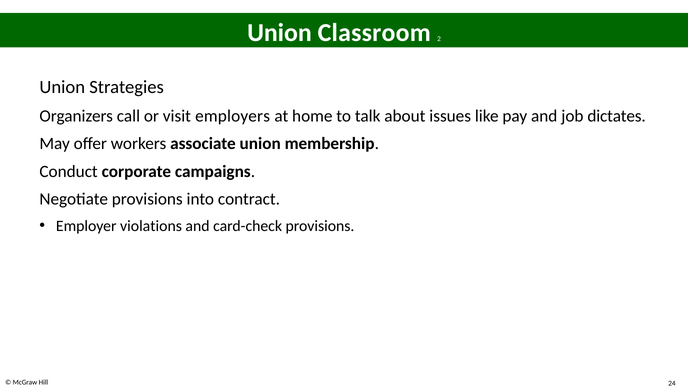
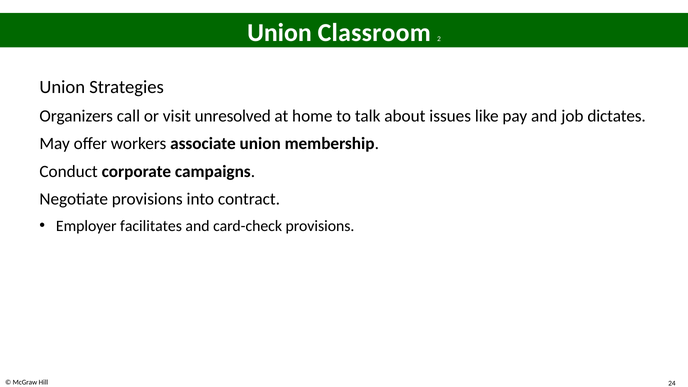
employers: employers -> unresolved (233, 116)
violations: violations -> facilitates (151, 226)
